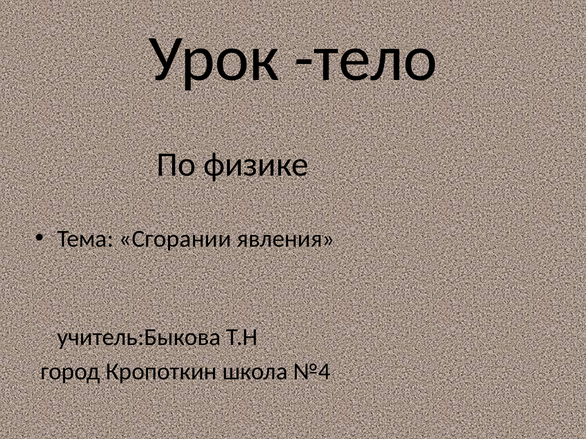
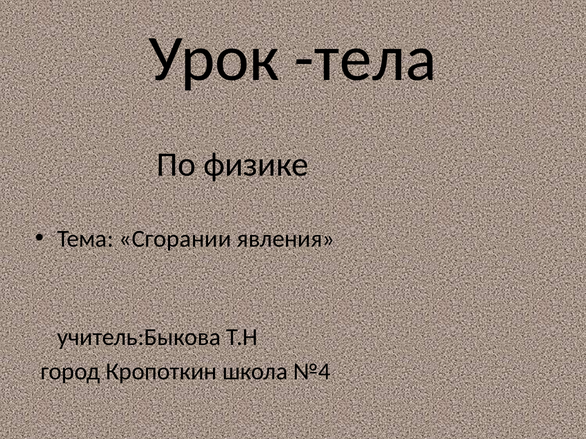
тело: тело -> тела (365, 59)
